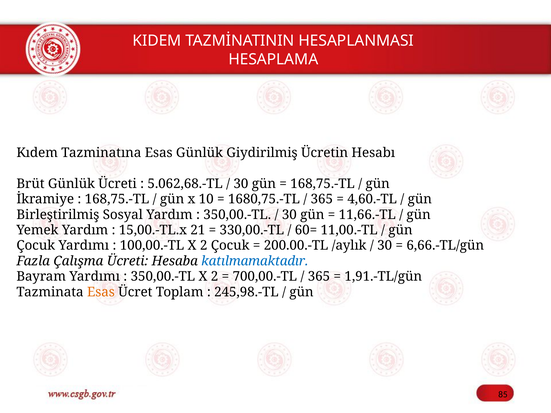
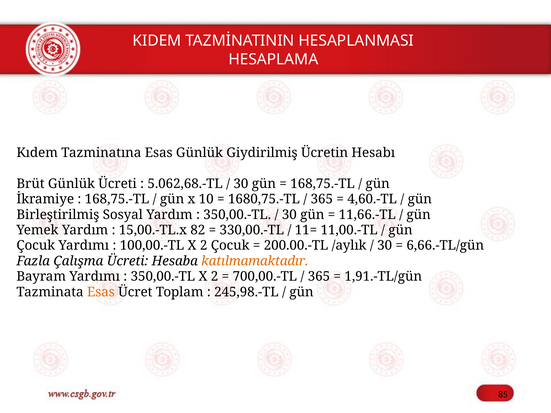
21: 21 -> 82 (198, 230)
60=: 60= -> 11= (306, 230)
katılmamaktadır colour: blue -> orange (255, 261)
